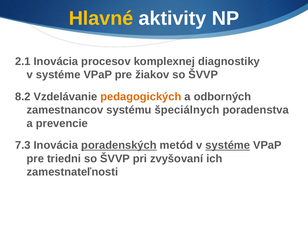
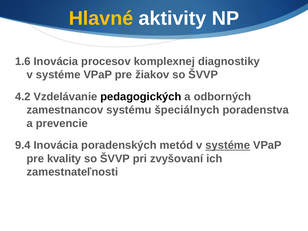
2.1: 2.1 -> 1.6 (23, 61)
8.2: 8.2 -> 4.2 (23, 97)
pedagogických colour: orange -> black (141, 97)
7.3: 7.3 -> 9.4 (23, 145)
poradenských underline: present -> none (119, 145)
triedni: triedni -> kvality (64, 159)
